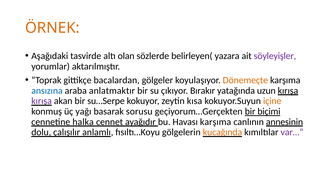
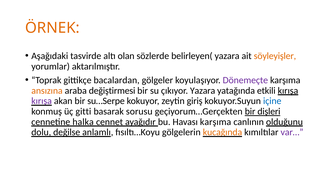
söyleyişler colour: purple -> orange (275, 56)
Dönemeçte colour: orange -> purple (245, 80)
ansızına colour: blue -> orange (47, 90)
anlatmaktır: anlatmaktır -> değiştirmesi (112, 90)
çıkıyor Bırakır: Bırakır -> Yazara (203, 90)
uzun: uzun -> etkili (266, 90)
kısa: kısa -> giriş (195, 101)
içine colour: orange -> blue (272, 101)
yağı: yağı -> gitti (83, 111)
biçimi: biçimi -> dişleri (269, 111)
annesinin: annesinin -> olduğunu (284, 122)
çalışılır: çalışılır -> değilse (67, 132)
